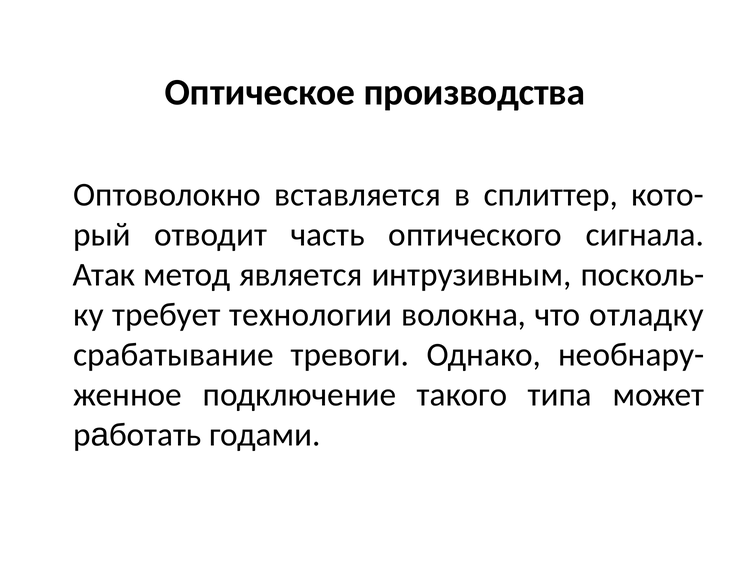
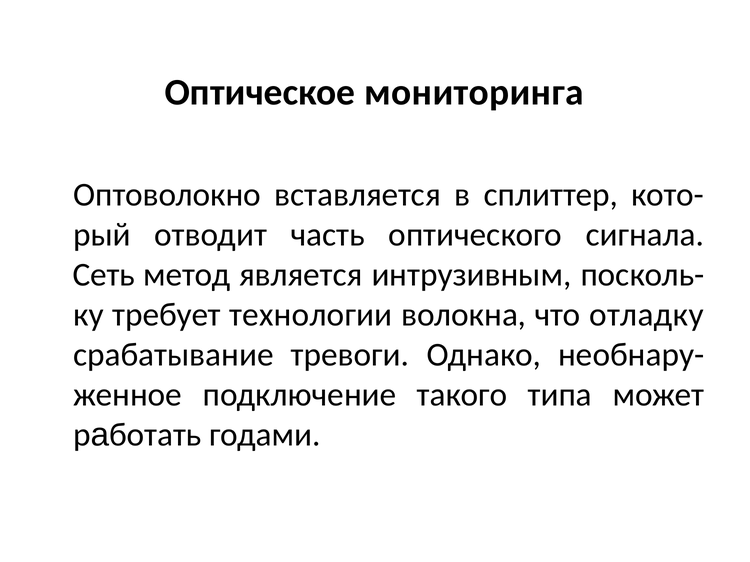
производства: производства -> мониторинга (474, 92)
Атак: Атак -> Сеть (104, 275)
